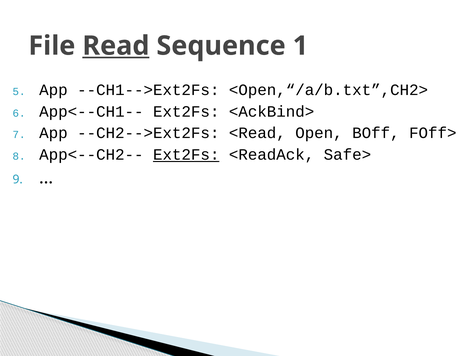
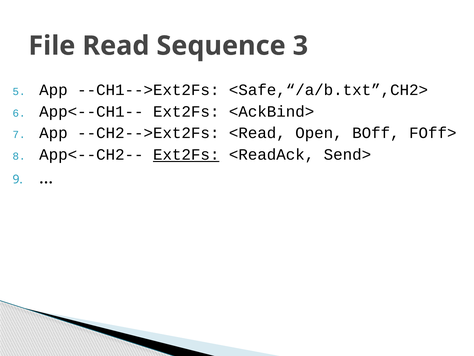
Read underline: present -> none (116, 46)
1: 1 -> 3 (300, 46)
<Open,“/a/b.txt”,CH2>: <Open,“/a/b.txt”,CH2> -> <Safe,“/a/b.txt”,CH2> (328, 90)
Safe>: Safe> -> Send> (347, 154)
